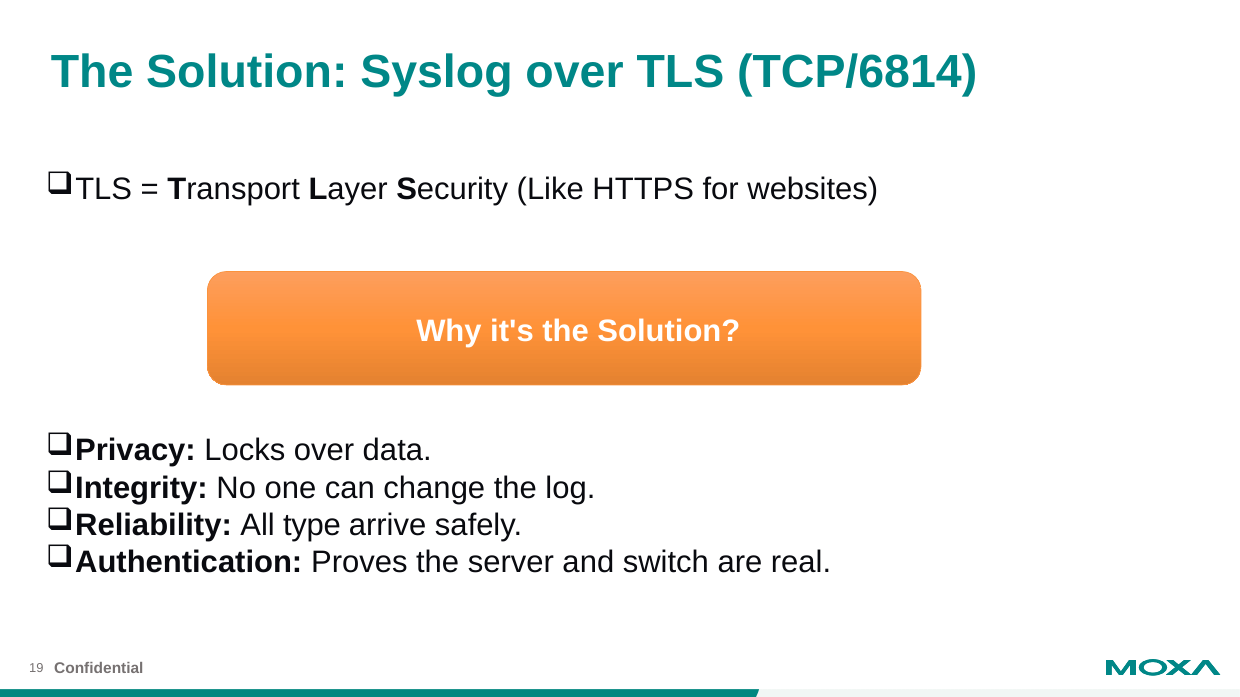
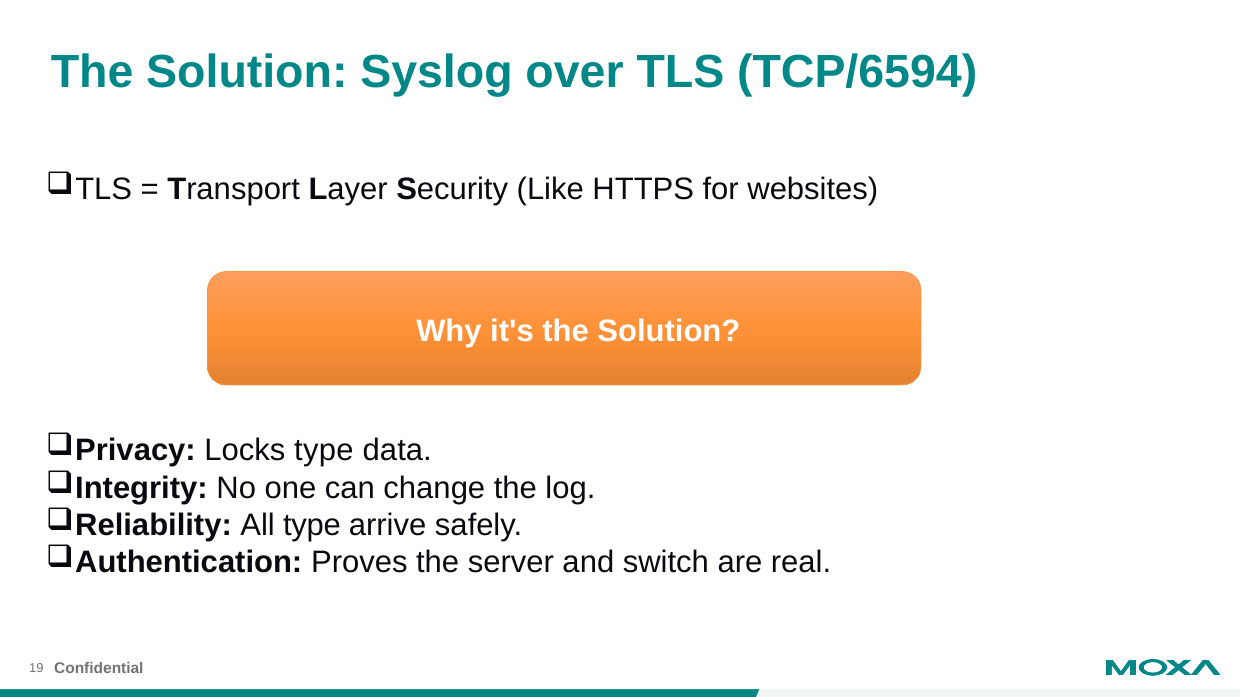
TCP/6814: TCP/6814 -> TCP/6594 (857, 73)
Locks over: over -> type (324, 451)
